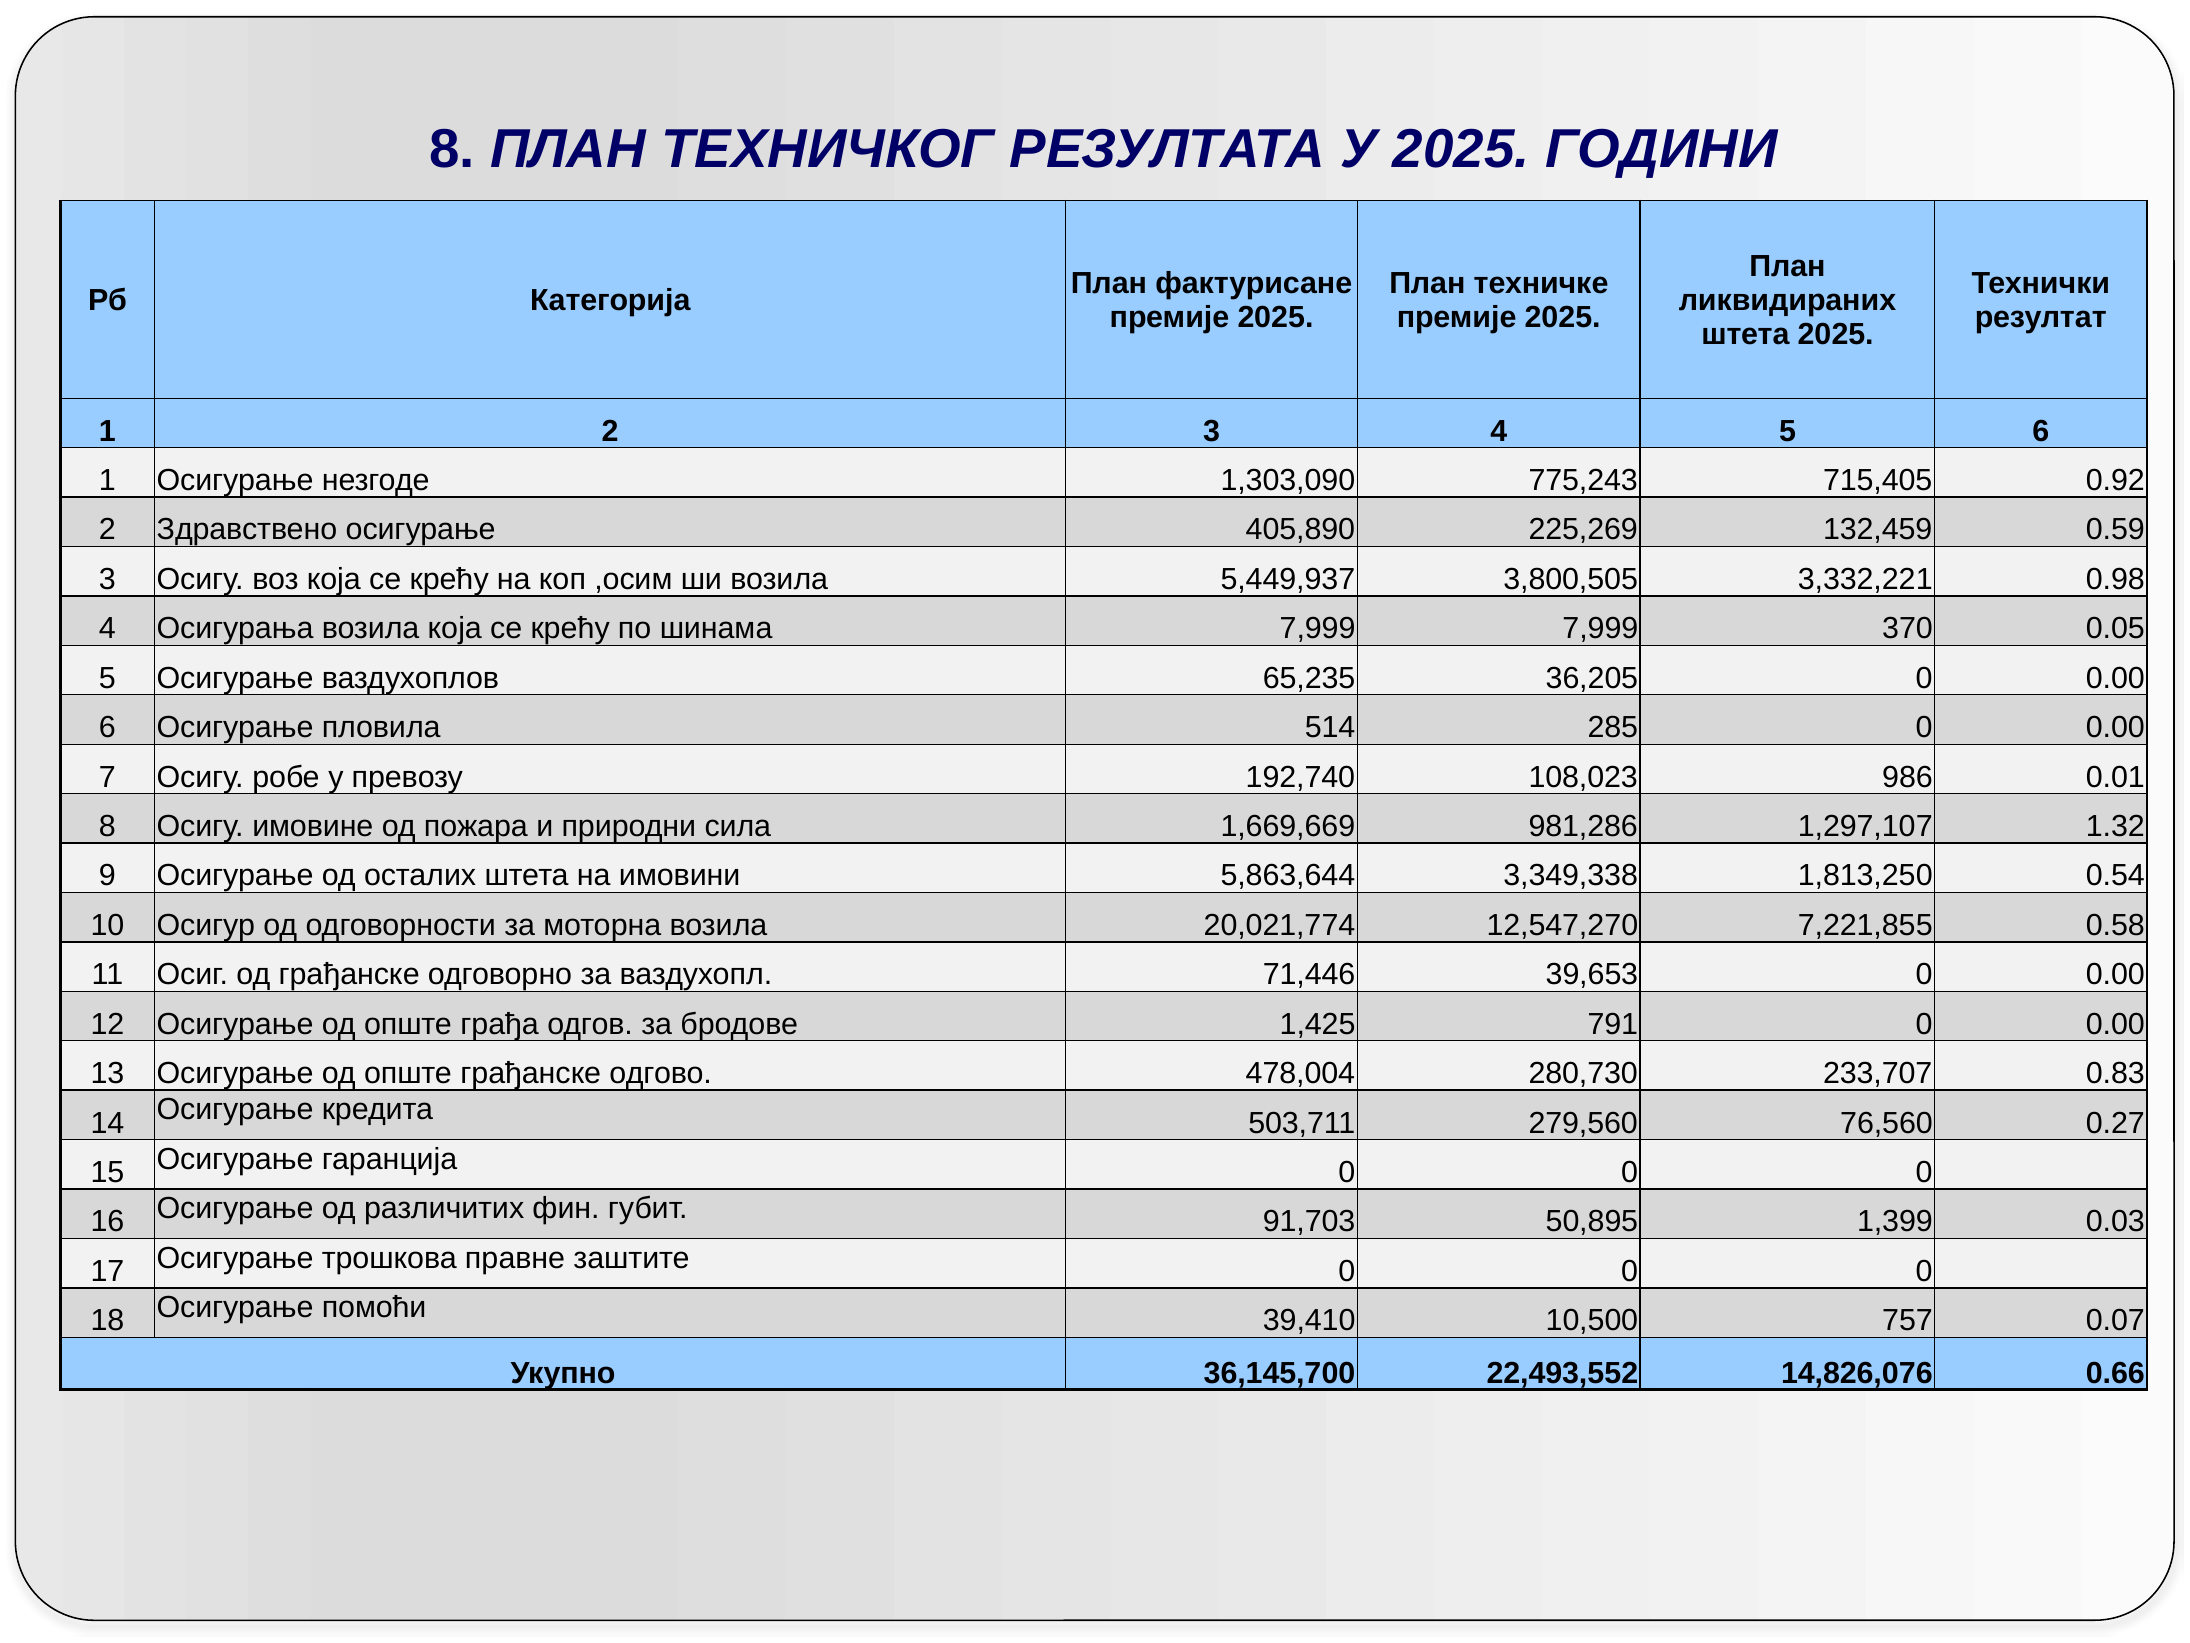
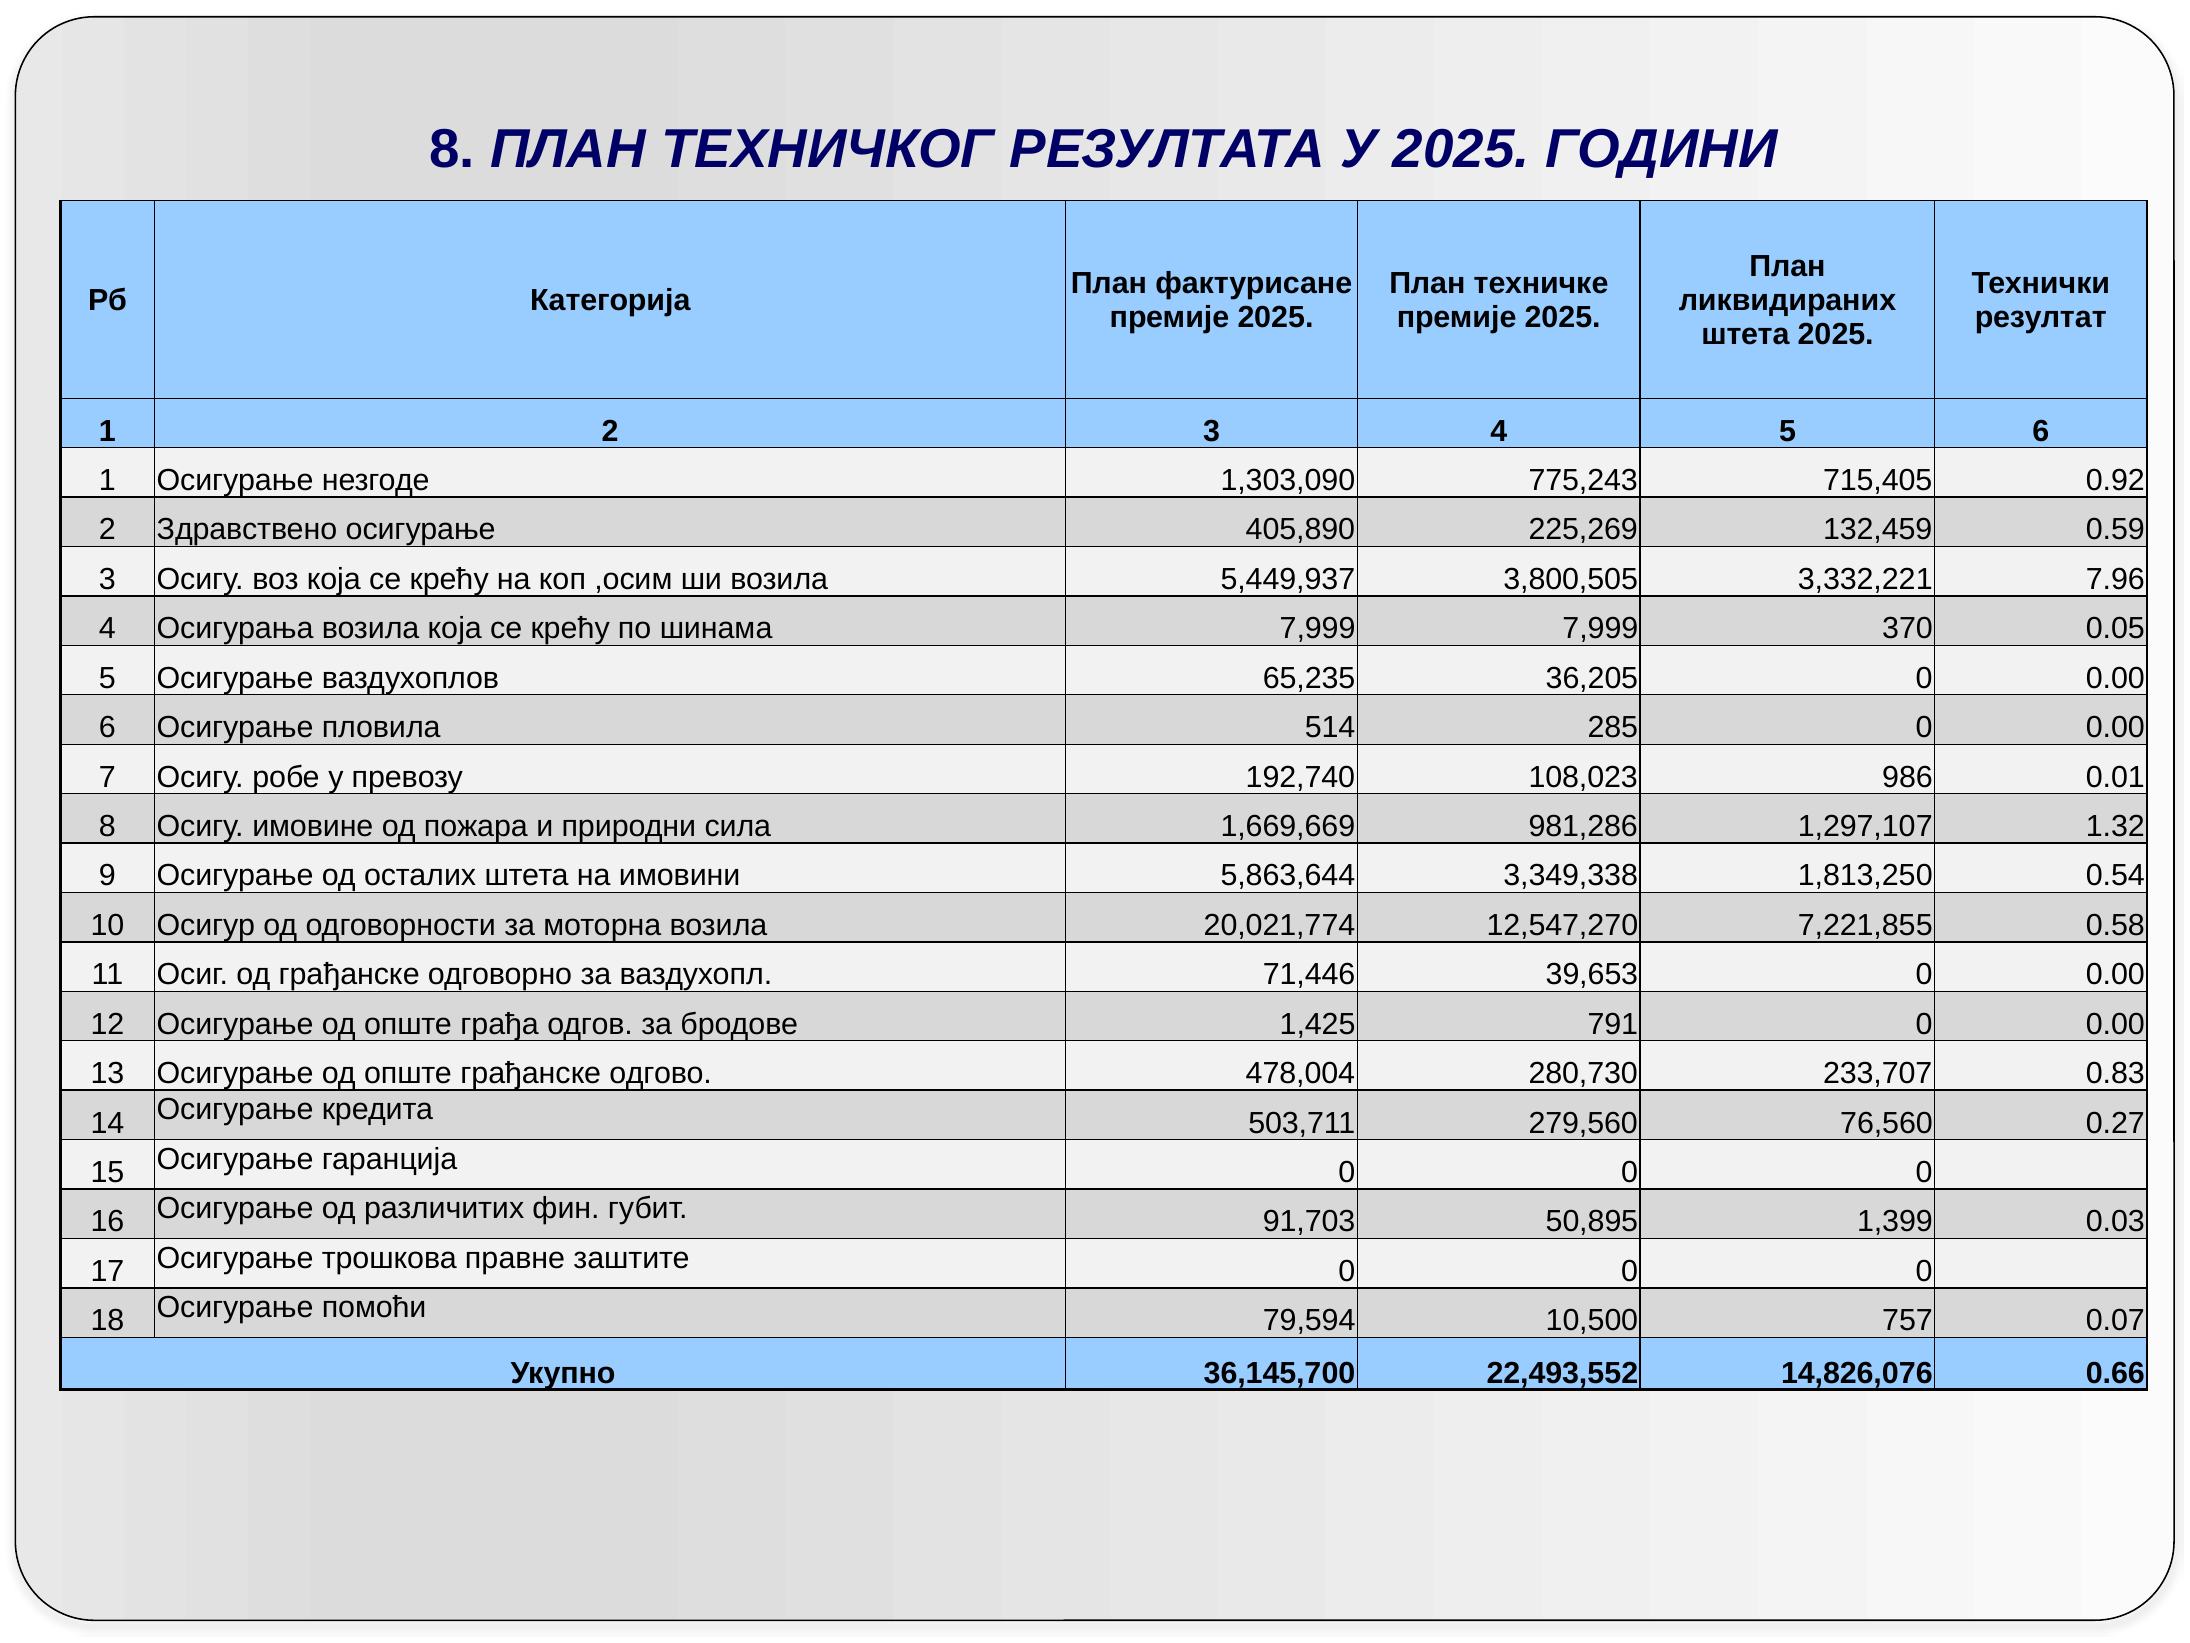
0.98: 0.98 -> 7.96 (2115, 579)
39,410: 39,410 -> 79,594 (1309, 1320)
